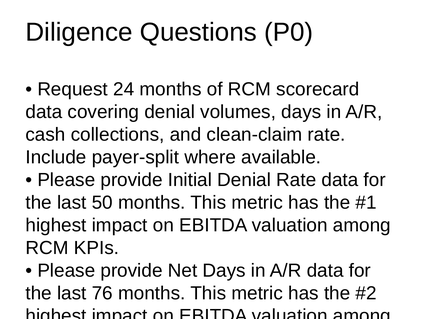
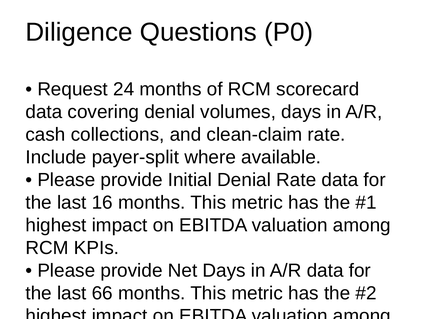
50: 50 -> 16 (102, 203)
76: 76 -> 66 (102, 294)
